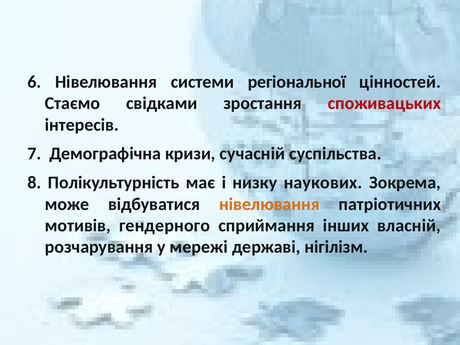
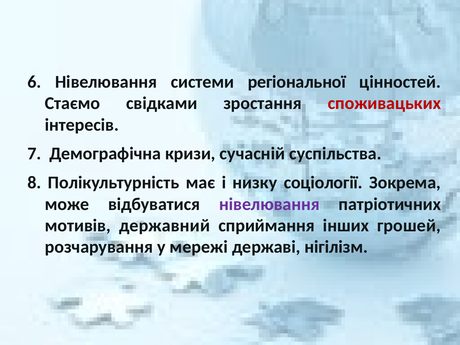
наукових: наукових -> соціології (323, 183)
нівелювання colour: orange -> purple (269, 204)
гендерного: гендерного -> державний (165, 226)
власній: власній -> грошей (409, 226)
